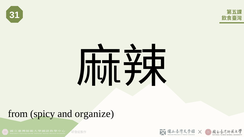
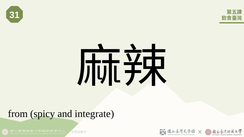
organize: organize -> integrate (94, 114)
